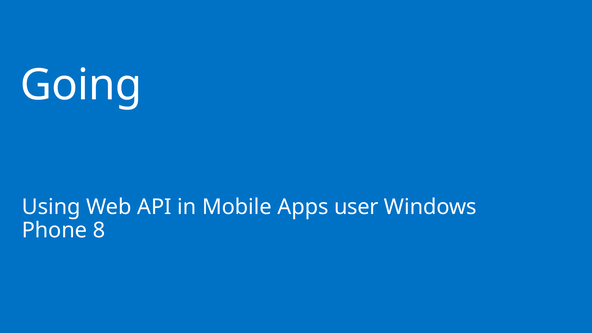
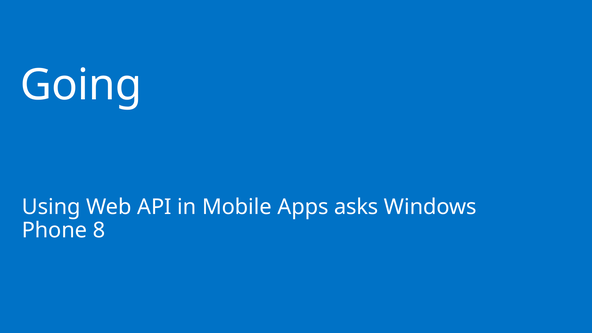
user: user -> asks (356, 207)
